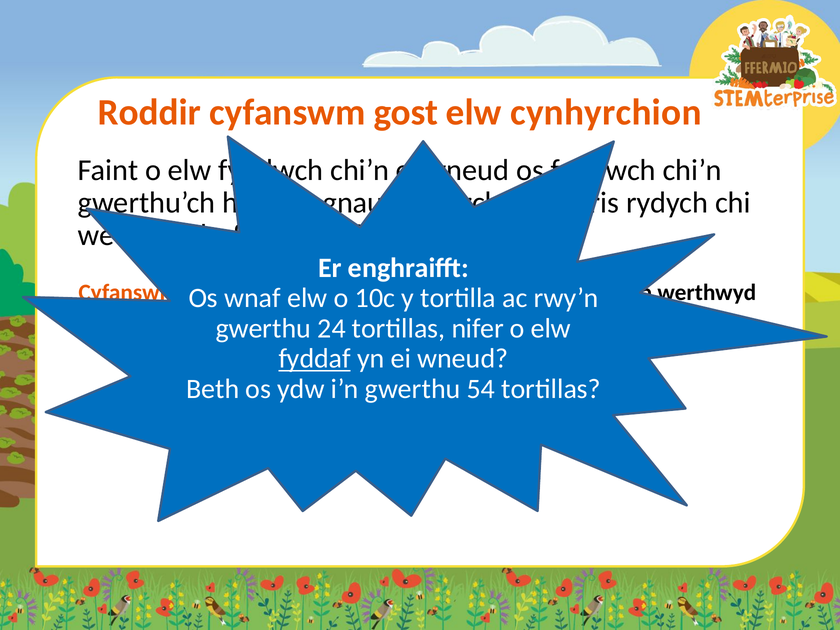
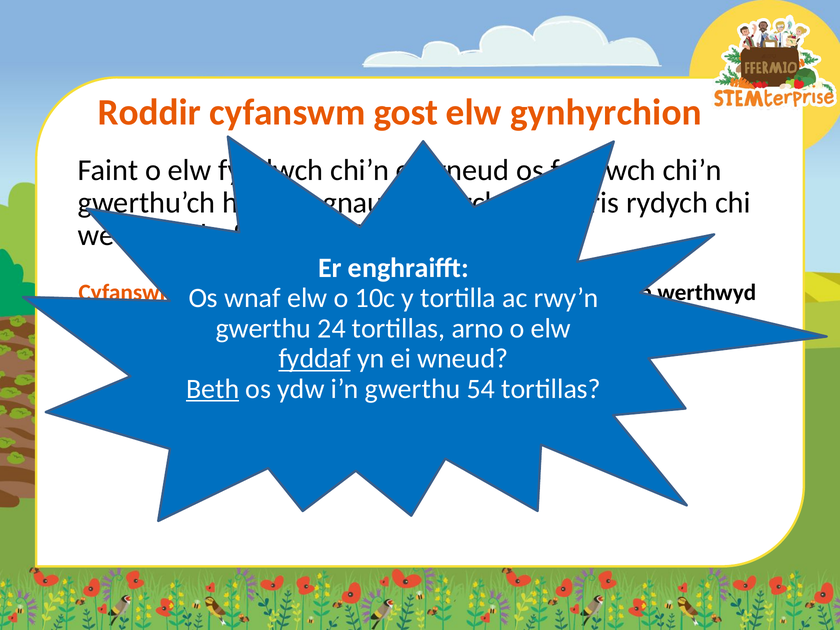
cynhyrchion: cynhyrchion -> gynhyrchion (606, 113)
tortillas nifer: nifer -> arno (478, 328)
Beth underline: none -> present (213, 389)
